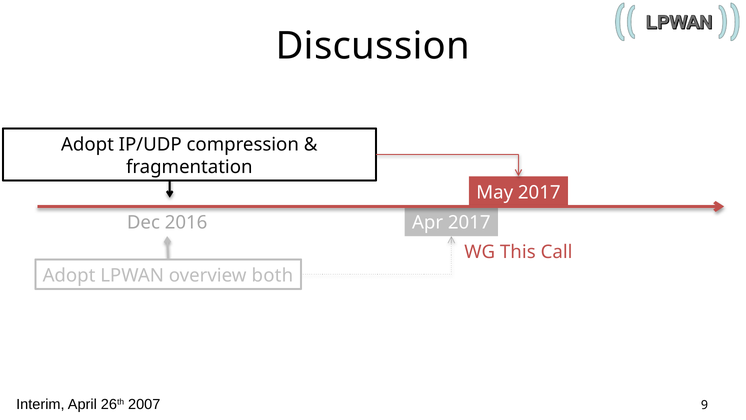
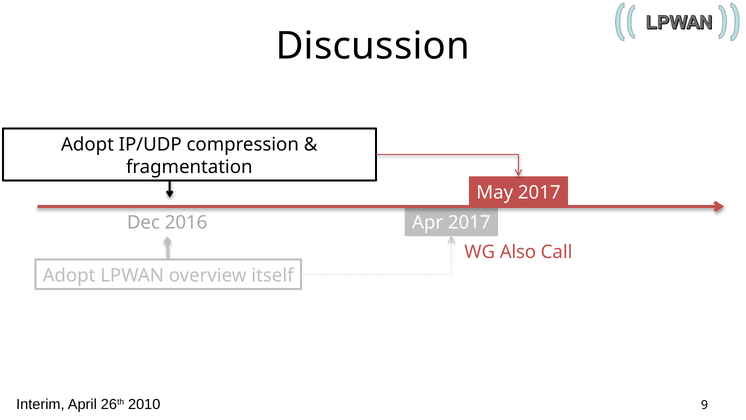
This: This -> Also (518, 252)
both: both -> itself (272, 275)
2007: 2007 -> 2010 (144, 404)
